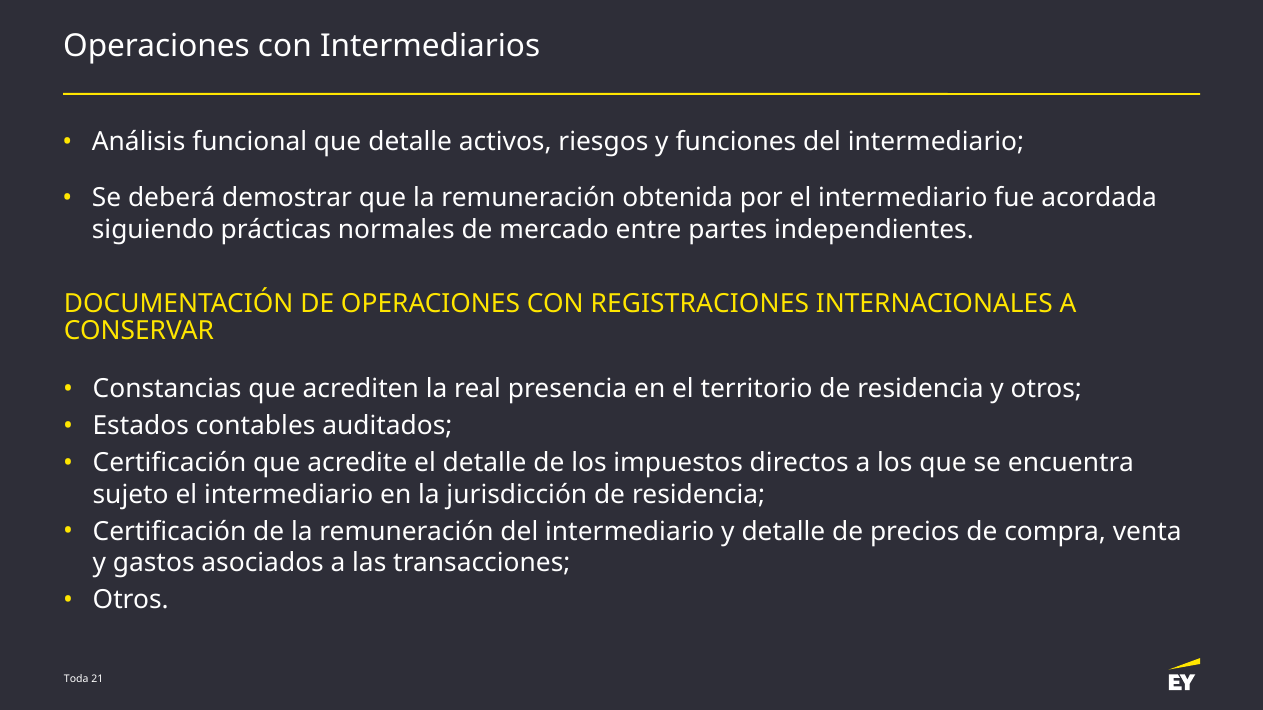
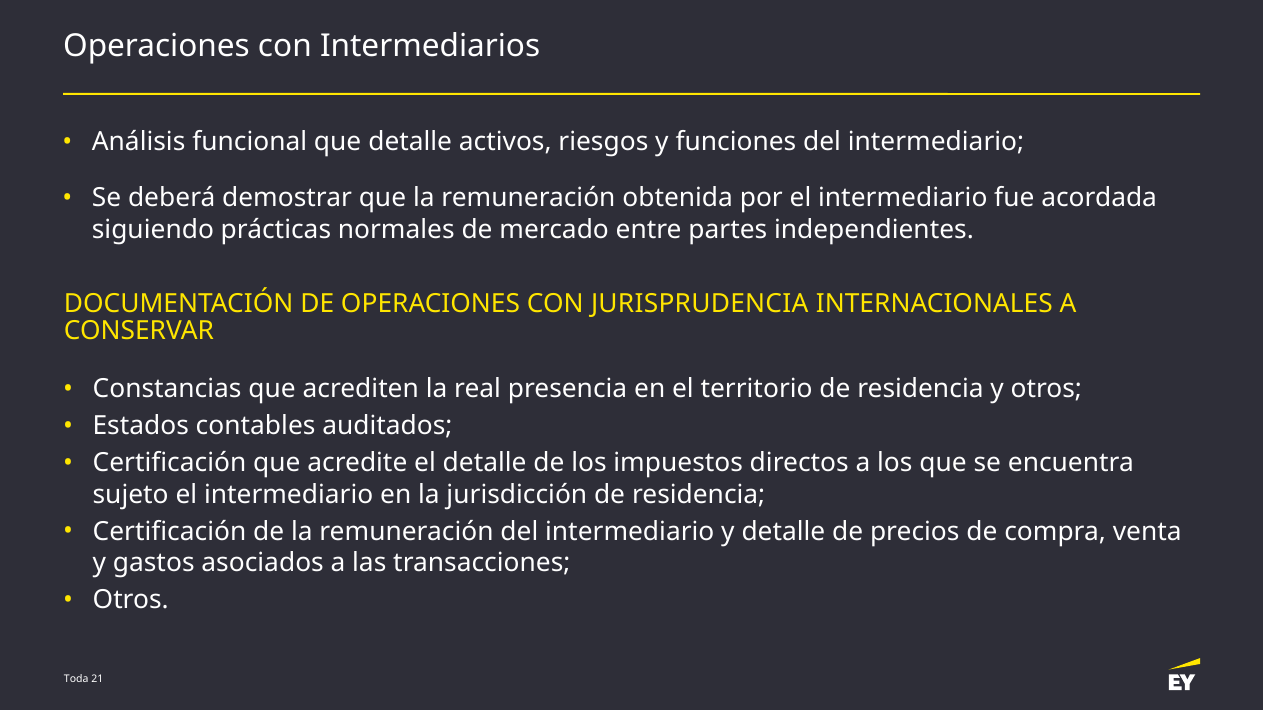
REGISTRACIONES: REGISTRACIONES -> JURISPRUDENCIA (700, 304)
